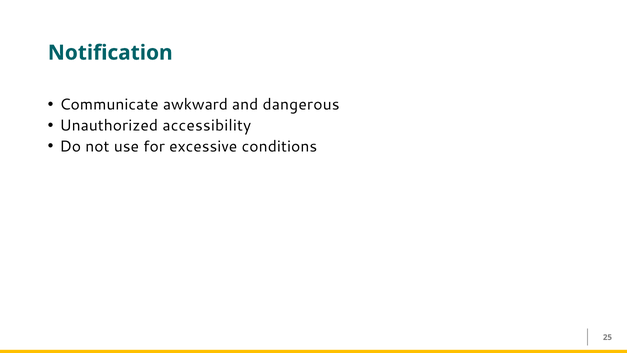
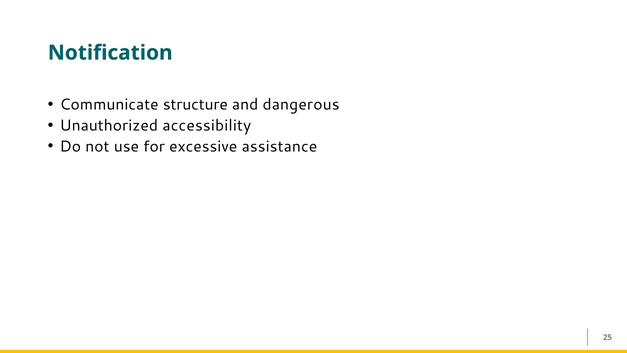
awkward: awkward -> structure (195, 105)
conditions: conditions -> assistance (279, 146)
